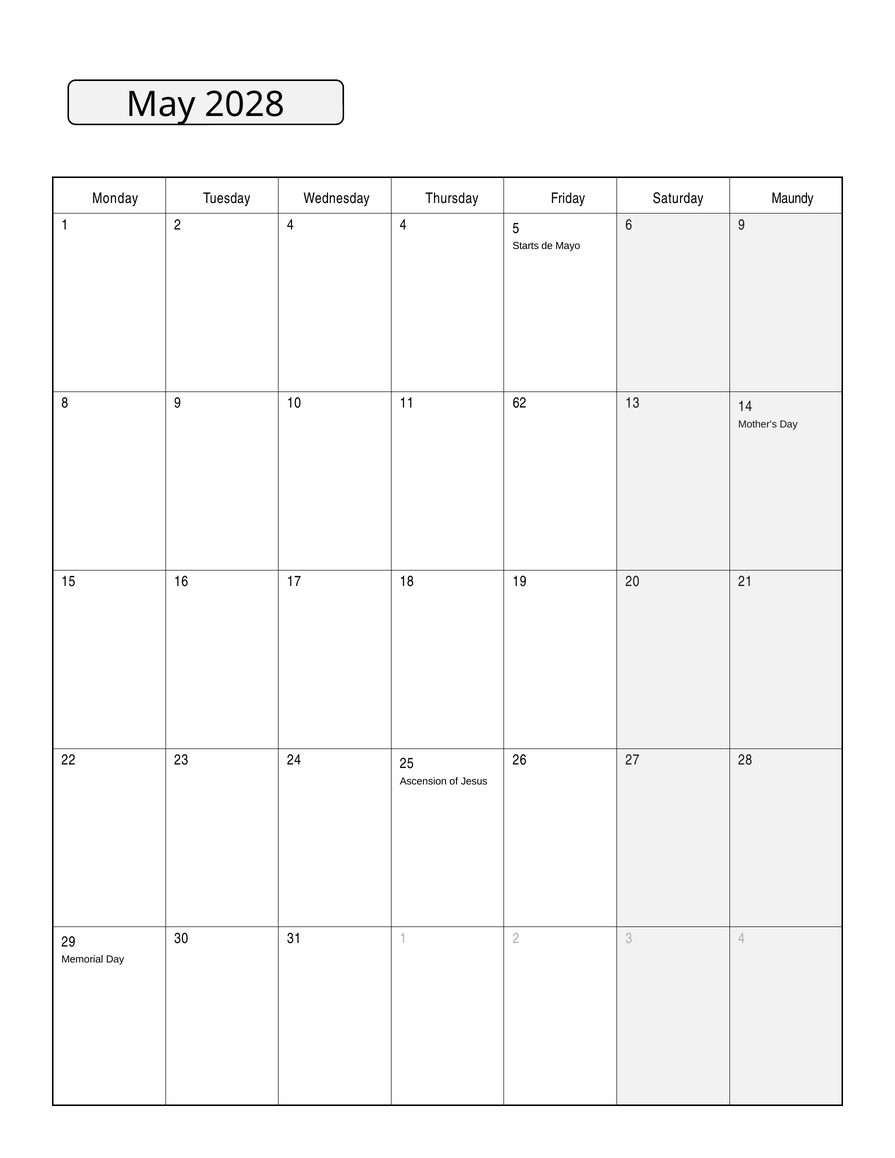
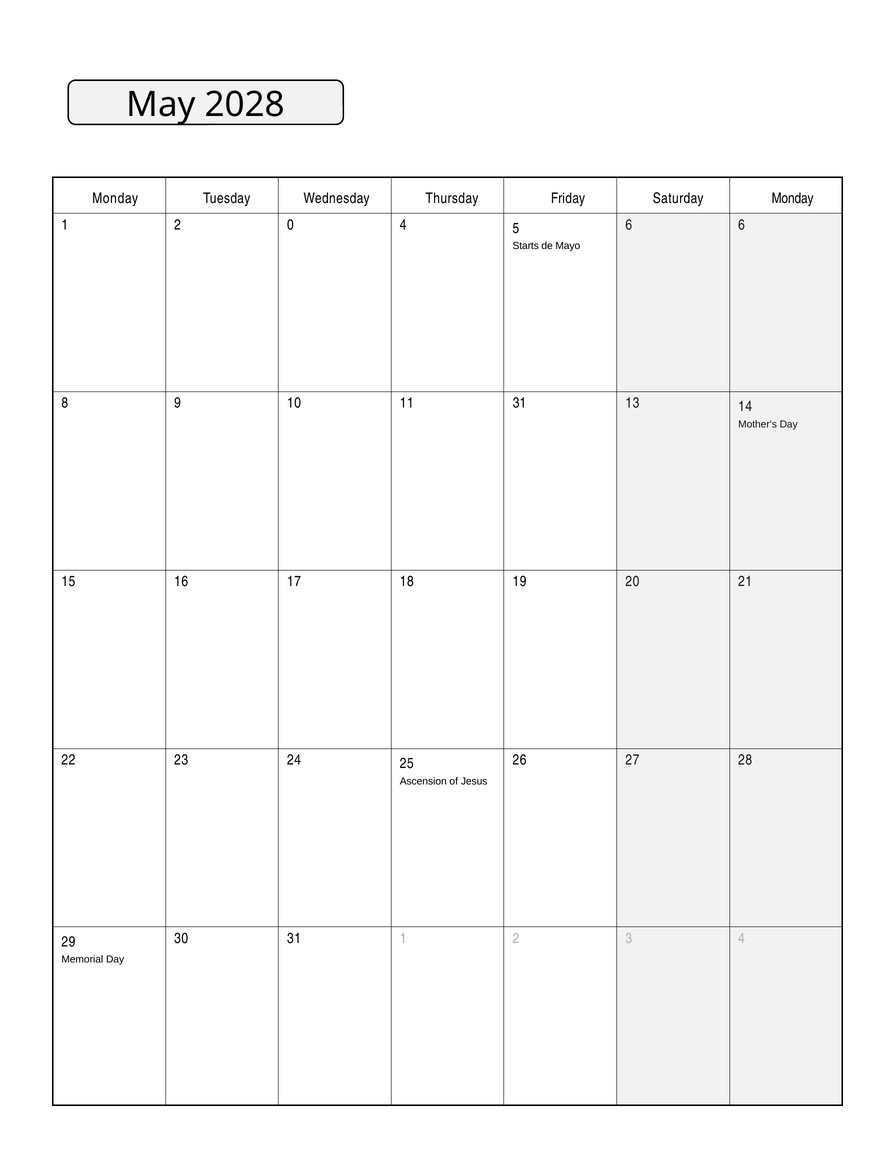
Saturday Maundy: Maundy -> Monday (793, 199)
2 4: 4 -> 0 (290, 225)
6 9: 9 -> 6 (742, 225)
11 62: 62 -> 31 (520, 403)
